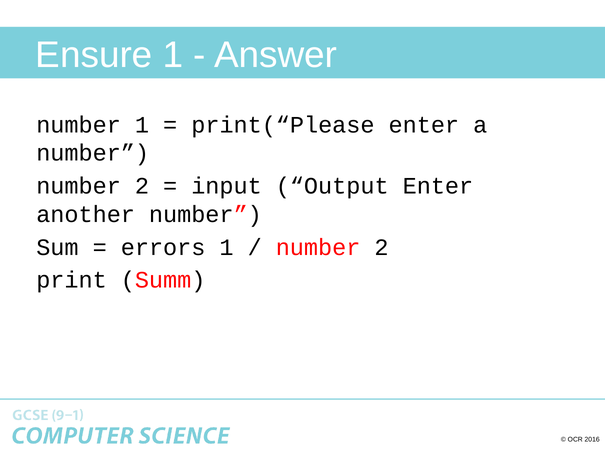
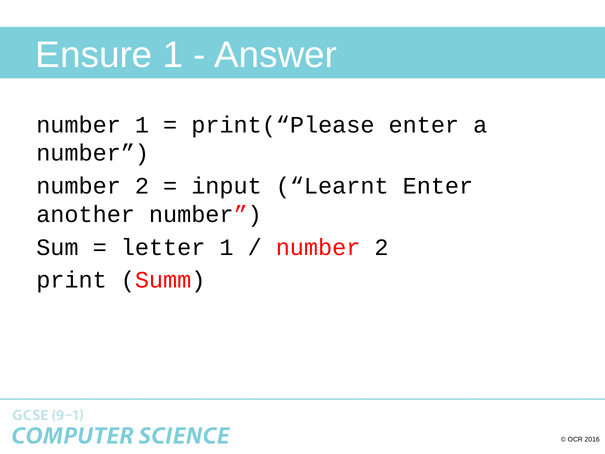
Output: Output -> Learnt (332, 186)
errors: errors -> letter (163, 247)
